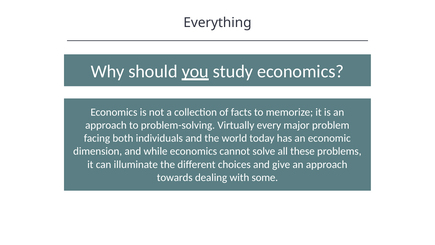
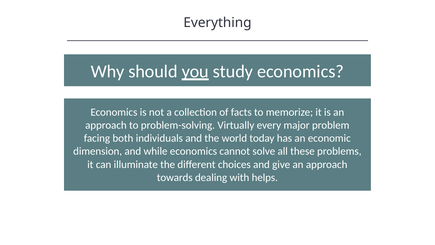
some: some -> helps (265, 177)
